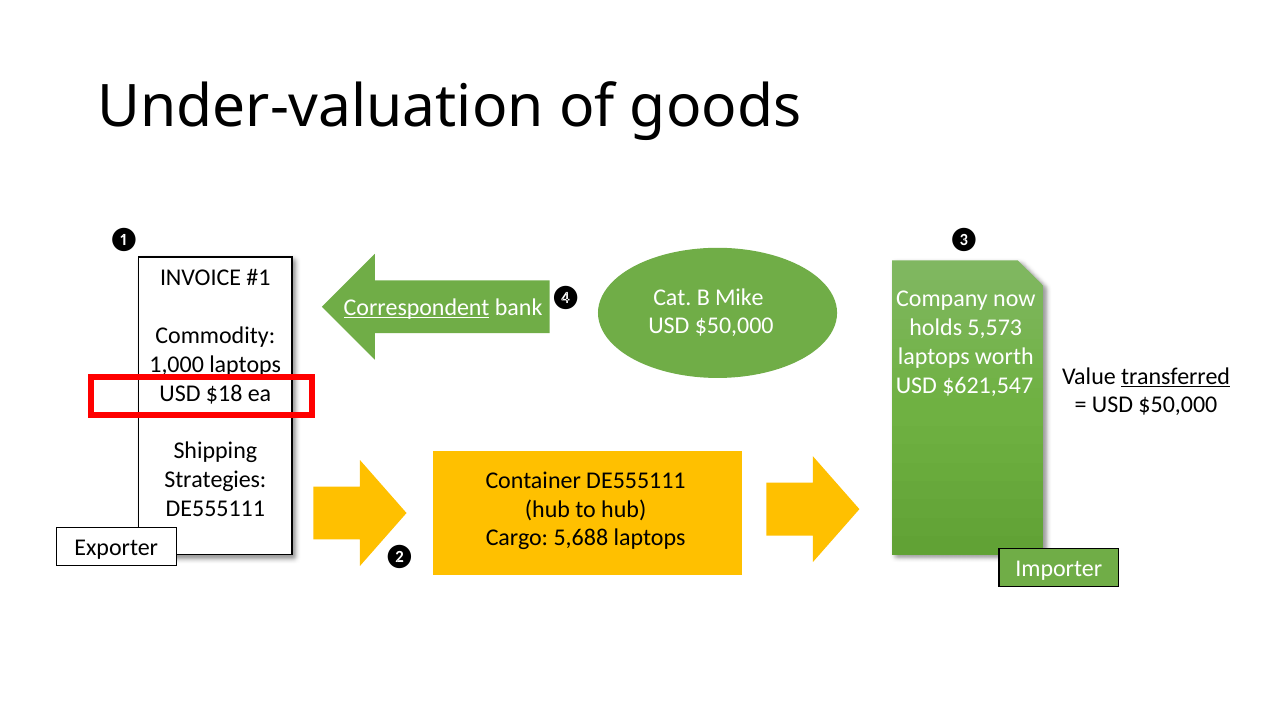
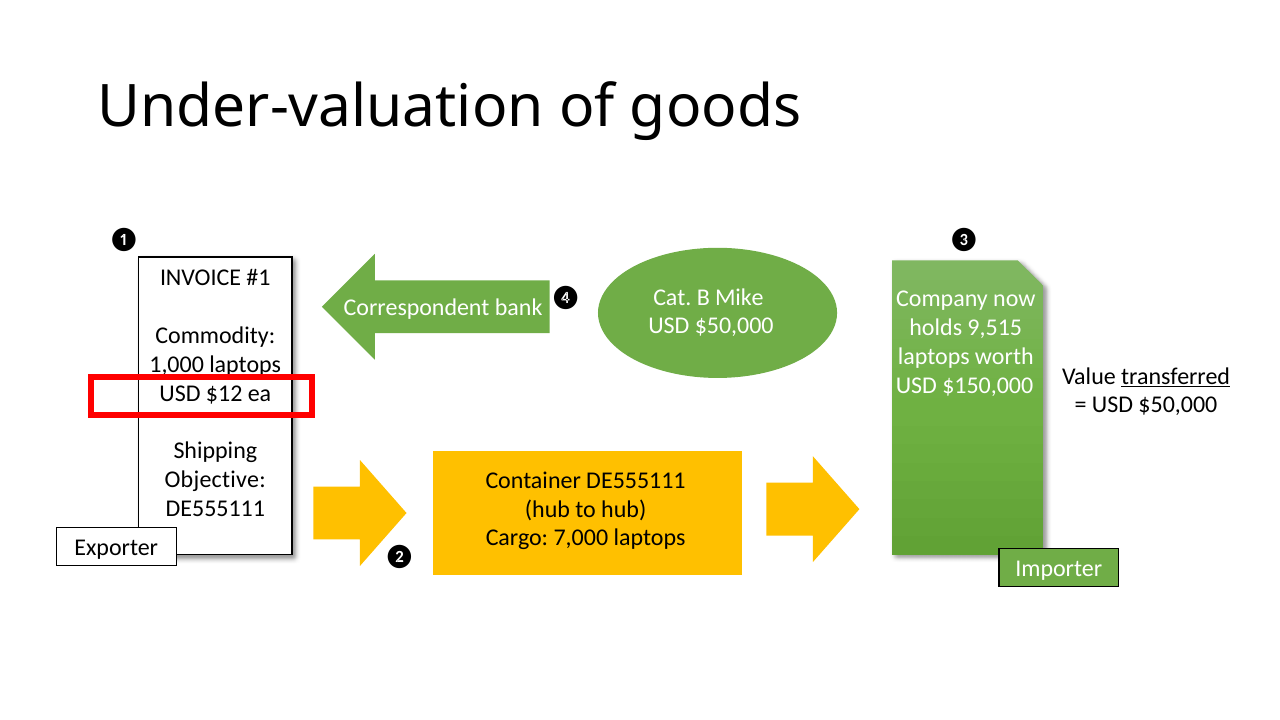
Correspondent underline: present -> none (417, 307)
5,573: 5,573 -> 9,515 (995, 328)
$621,547: $621,547 -> $150,000 (988, 385)
$18: $18 -> $12 (224, 393)
Strategies: Strategies -> Objective (215, 480)
5,688: 5,688 -> 7,000 (581, 538)
